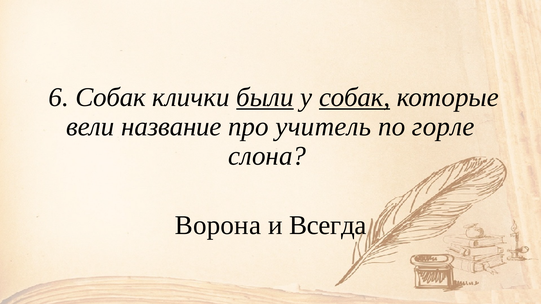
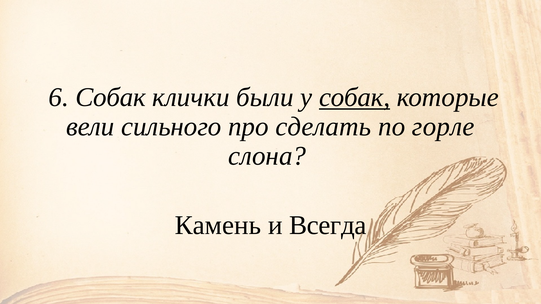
были underline: present -> none (265, 97)
название: название -> сильного (171, 127)
учитель: учитель -> сделать (323, 127)
Ворона: Ворона -> Камень (218, 226)
